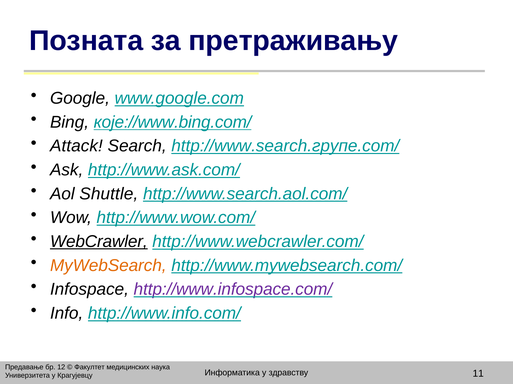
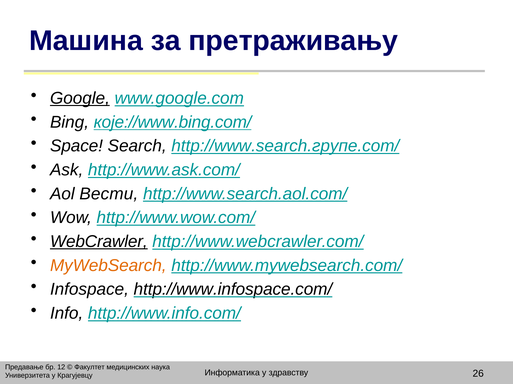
Позната: Позната -> Машина (86, 41)
Google underline: none -> present (80, 98)
Attack: Attack -> Space (76, 146)
Shuttle: Shuttle -> Вести (109, 194)
http://www.infospace.com/ colour: purple -> black (233, 290)
11: 11 -> 26 (478, 374)
